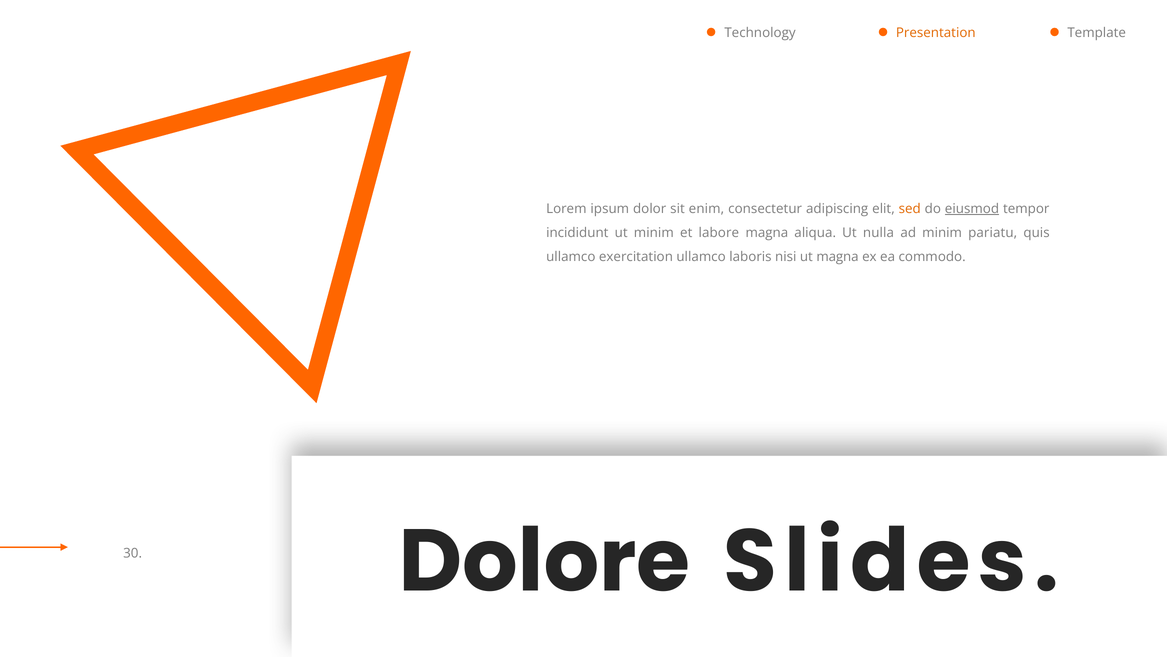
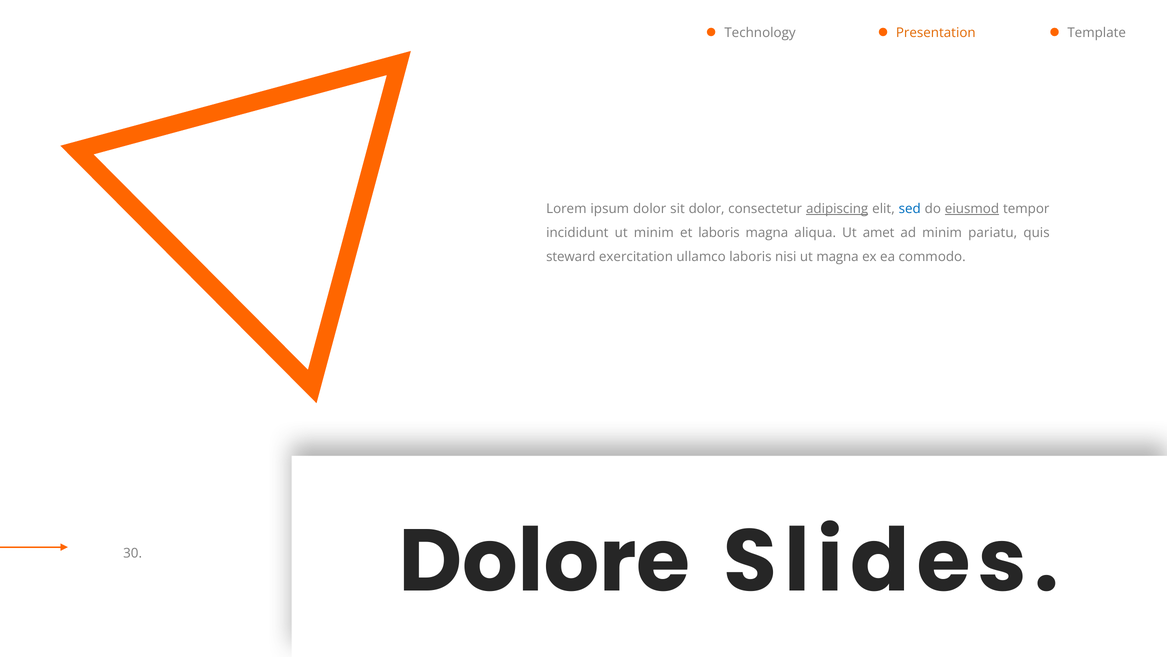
sit enim: enim -> dolor (707, 209)
adipiscing underline: none -> present (837, 209)
sed colour: orange -> blue (910, 209)
et labore: labore -> laboris (719, 233)
nulla: nulla -> amet (879, 233)
ullamco: ullamco -> steward (571, 257)
